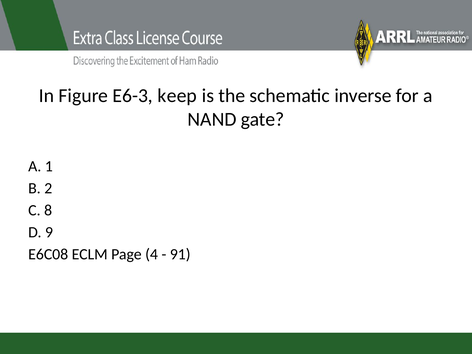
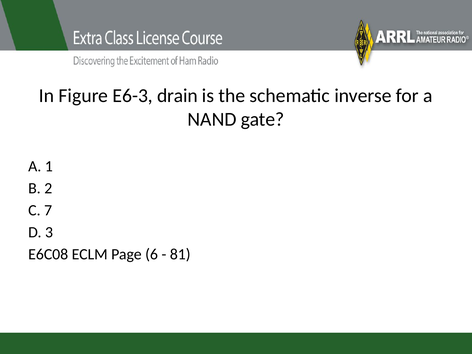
keep: keep -> drain (177, 96)
8: 8 -> 7 (48, 210)
9: 9 -> 3 (49, 232)
4: 4 -> 6 (152, 254)
91: 91 -> 81 (180, 254)
